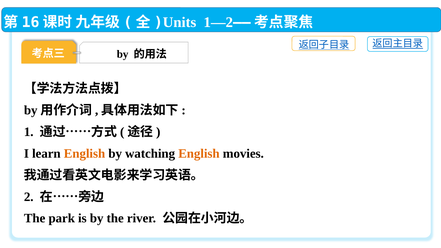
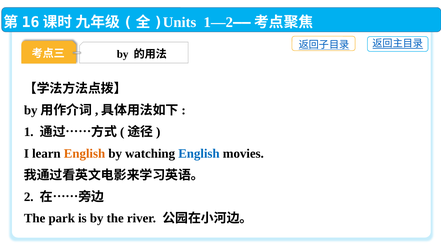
English colour: orange -> blue (199, 154)
